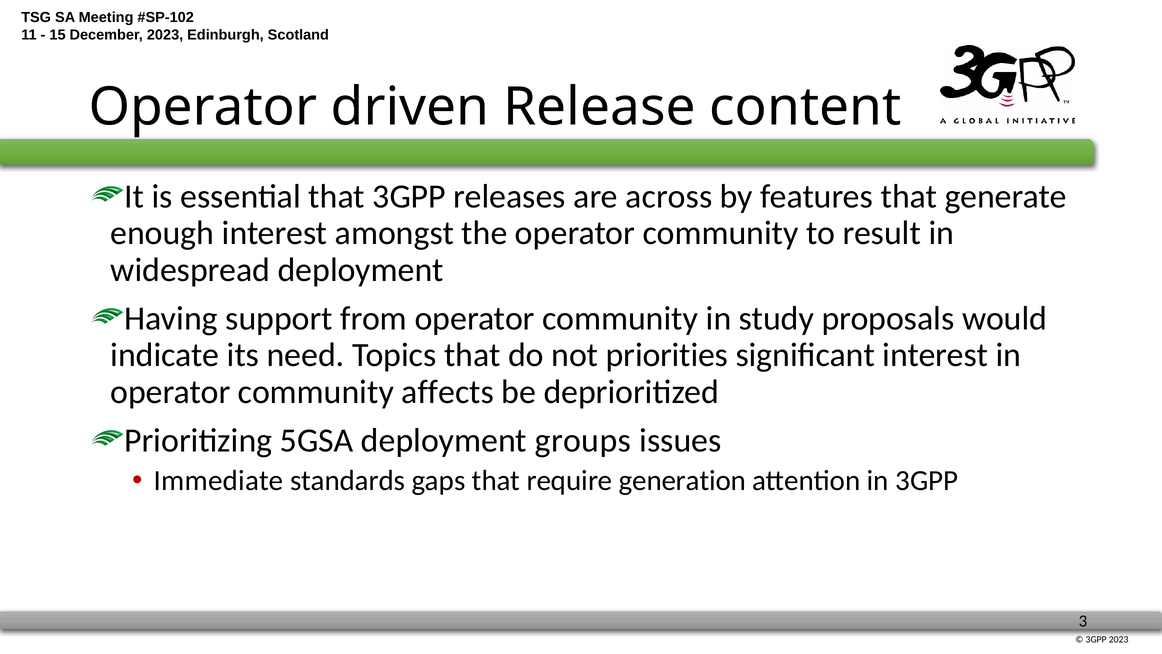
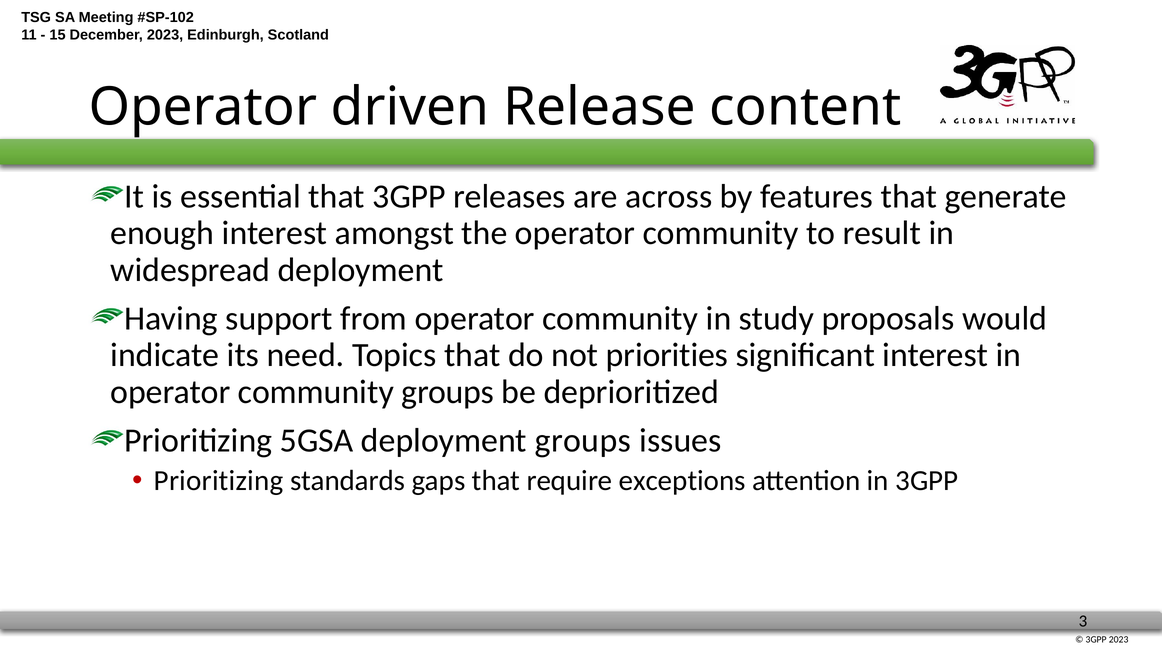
community affects: affects -> groups (448, 392)
Immediate: Immediate -> Prioritizing (219, 480)
generation: generation -> exceptions (682, 480)
